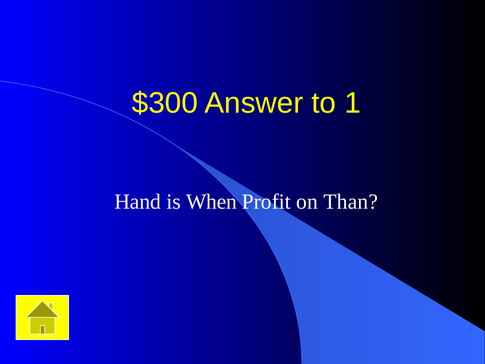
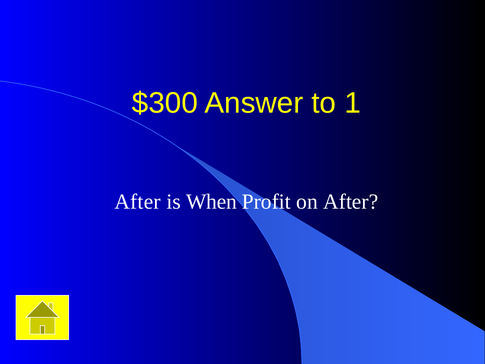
Hand: Hand -> After (138, 202)
on Than: Than -> After (351, 202)
